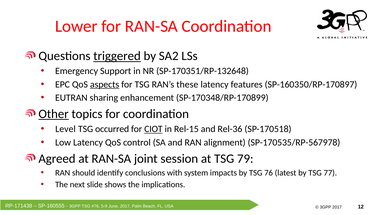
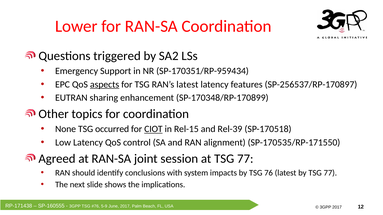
triggered underline: present -> none (117, 56)
SP-170351/RP-132648: SP-170351/RP-132648 -> SP-170351/RP-959434 (203, 71)
RAN’s these: these -> latest (187, 85)
SP-160350/RP-170897: SP-160350/RP-170897 -> SP-256537/RP-170897 (311, 85)
Other underline: present -> none (54, 114)
Level: Level -> None (66, 129)
Rel-36: Rel-36 -> Rel-39 (230, 129)
SP-170535/RP-567978: SP-170535/RP-567978 -> SP-170535/RP-171550 (294, 143)
at TSG 79: 79 -> 77 (245, 159)
